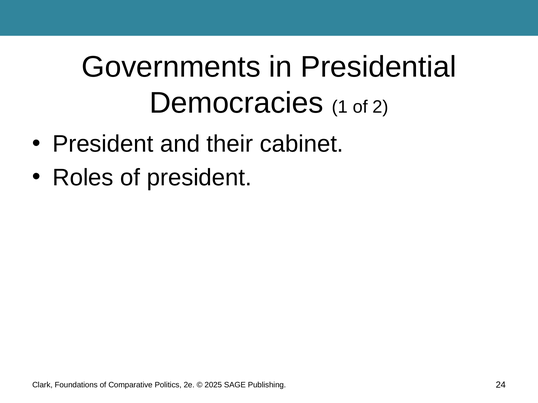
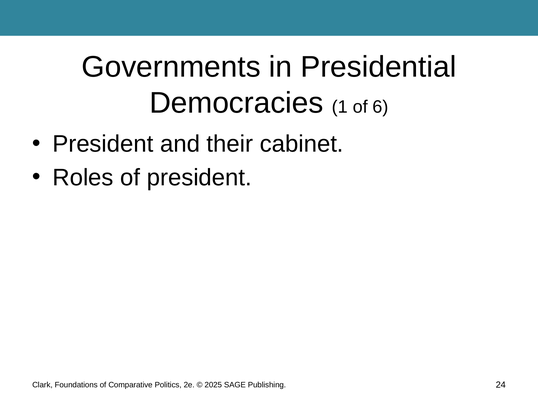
2: 2 -> 6 (381, 107)
